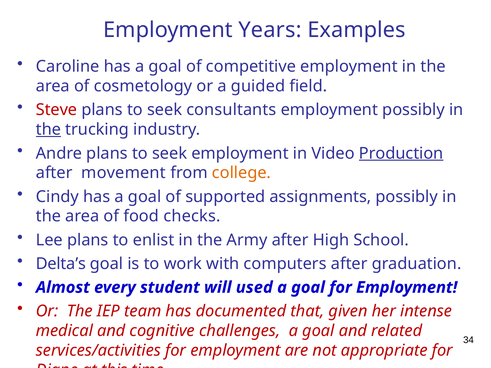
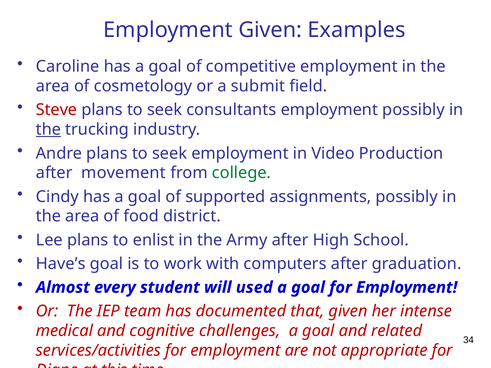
Employment Years: Years -> Given (270, 30)
guided: guided -> submit (258, 86)
Production underline: present -> none (401, 153)
college colour: orange -> green (242, 173)
checks: checks -> district (192, 216)
Delta’s: Delta’s -> Have’s (61, 264)
